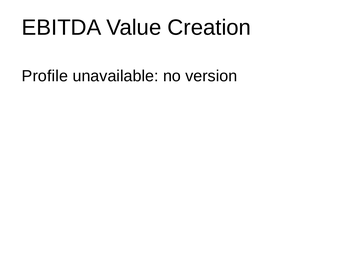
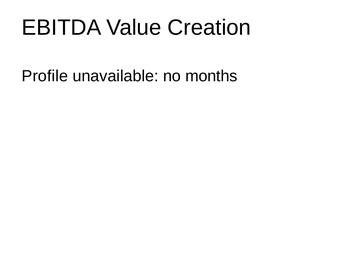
version: version -> months (211, 76)
